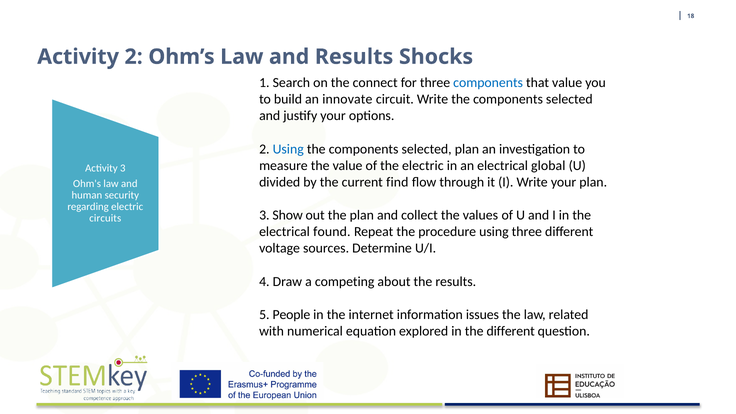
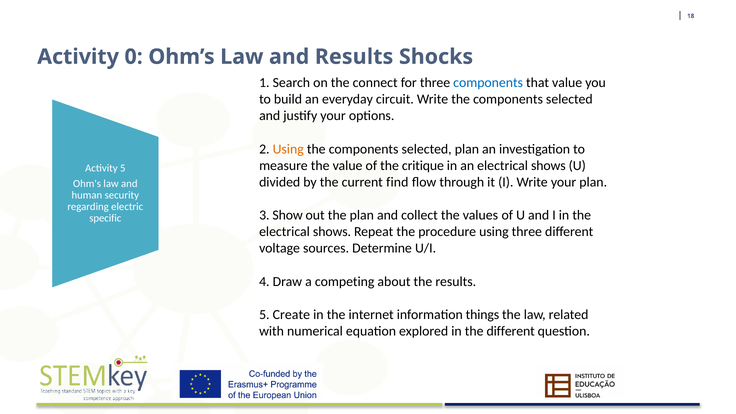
Activity 2: 2 -> 0 (134, 57)
innovate: innovate -> everyday (347, 99)
Using colour: blue -> orange (288, 149)
the electric: electric -> critique (423, 166)
an electrical global: global -> shows (548, 166)
Activity 3: 3 -> 5 (123, 168)
circuits: circuits -> specific (105, 218)
found: found -> shows (332, 232)
People: People -> Create (291, 315)
issues: issues -> things (482, 315)
